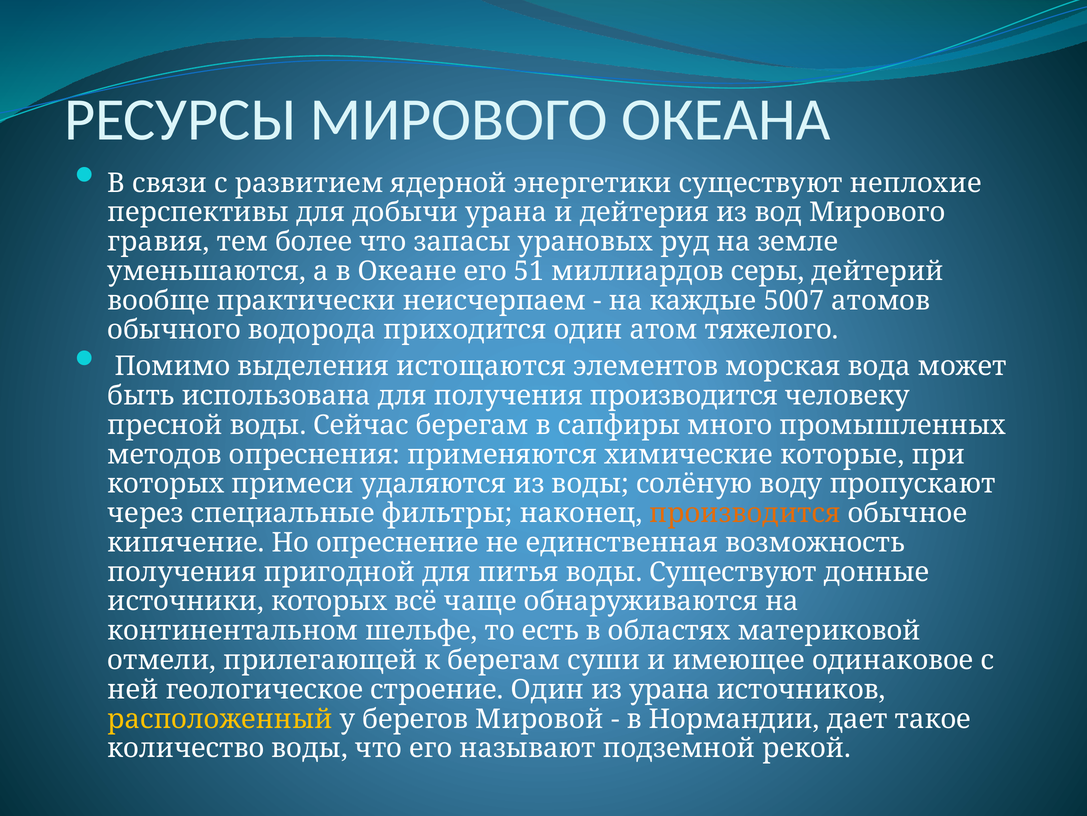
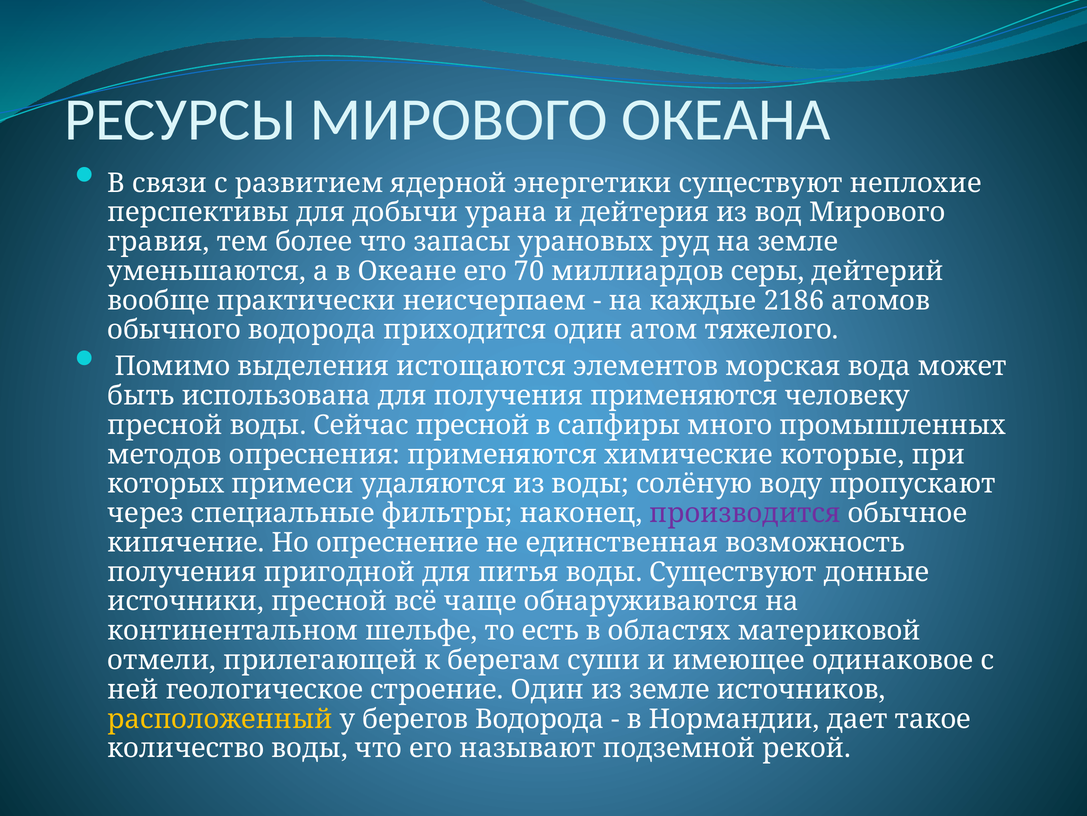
51: 51 -> 70 (529, 271)
5007: 5007 -> 2186 (794, 300)
получения производится: производится -> применяются (684, 395)
Сейчас берегам: берегам -> пресной (473, 425)
производится colour: orange -> purple (745, 513)
источники которых: которых -> пресной (329, 601)
из урана: урана -> земле (670, 689)
берегов Мировой: Мировой -> Водорода (540, 718)
